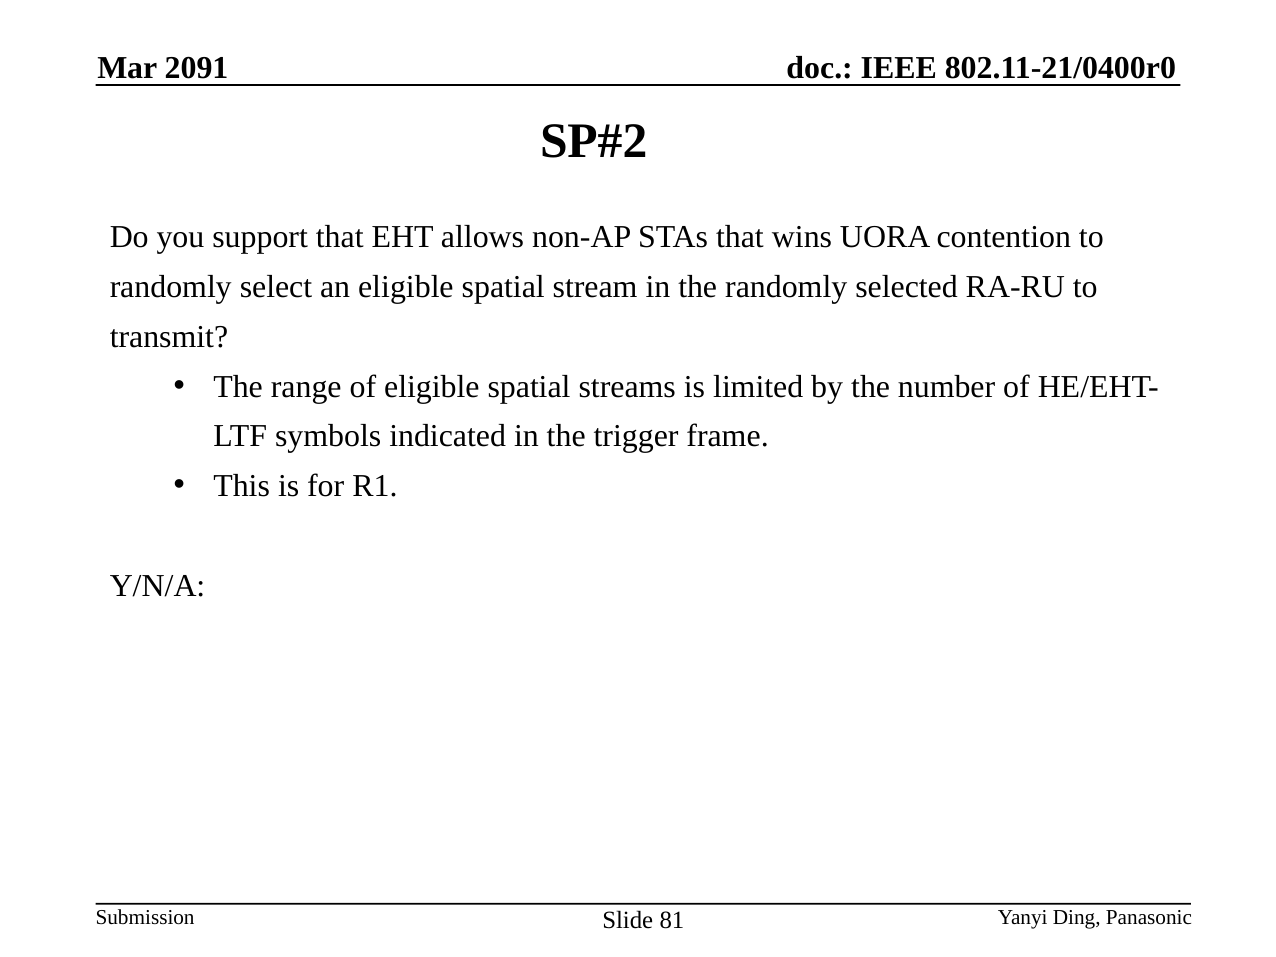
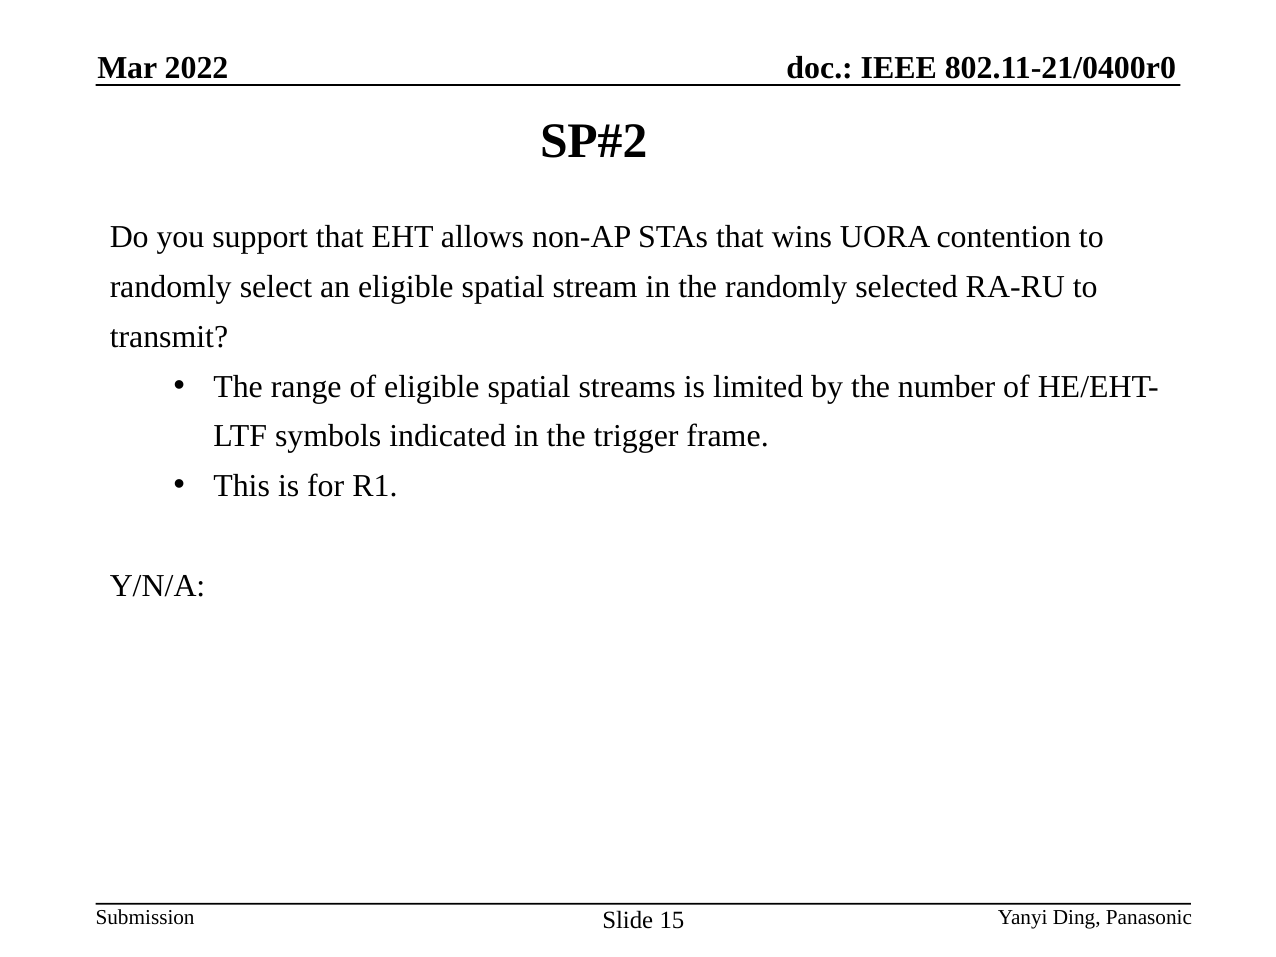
2091: 2091 -> 2022 (197, 68)
81: 81 -> 15 (672, 920)
